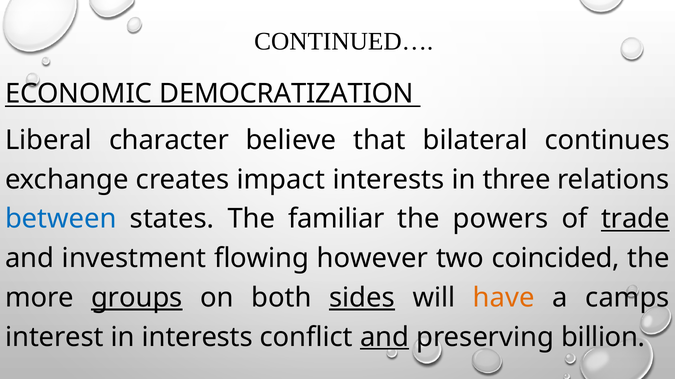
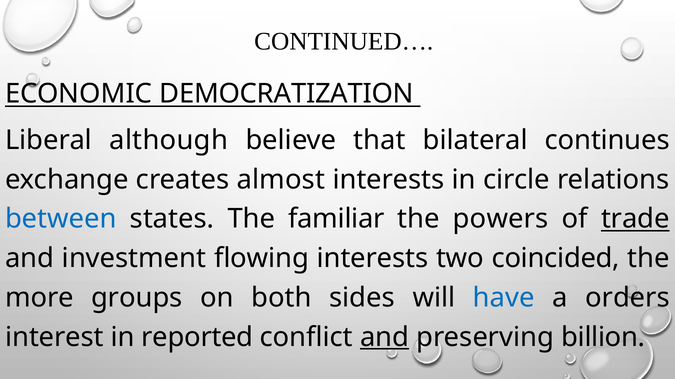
character: character -> although (169, 140)
impact: impact -> almost (281, 180)
three: three -> circle (517, 180)
flowing however: however -> interests (373, 259)
groups underline: present -> none (137, 298)
sides underline: present -> none (362, 298)
have colour: orange -> blue (504, 298)
camps: camps -> orders (628, 298)
in interests: interests -> reported (197, 338)
